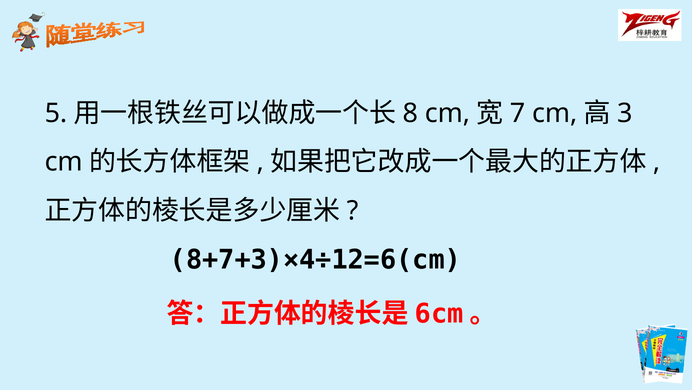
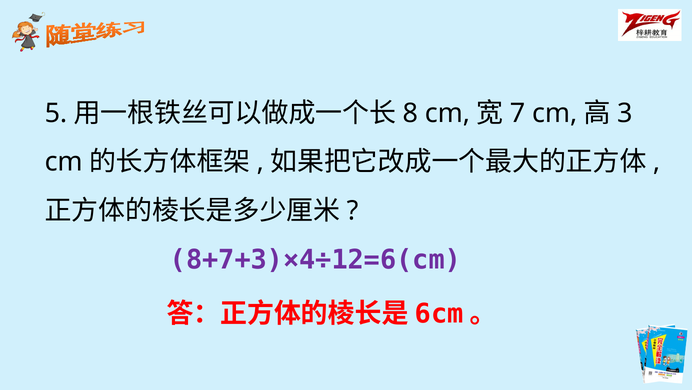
8+7+3)×4÷12=6(cm colour: black -> purple (315, 259)
